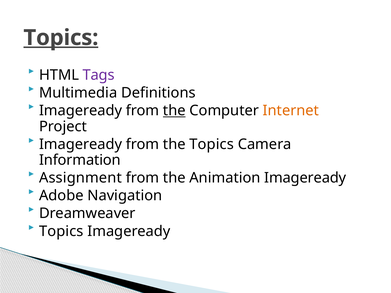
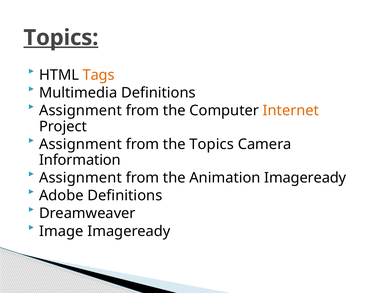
Tags colour: purple -> orange (99, 75)
Imageready: Imageready -> Assignment (80, 111)
the underline: present -> none (174, 111)
Imageready: Imageready -> Assignment (80, 144)
Adobe Navigation: Navigation -> Definitions (125, 196)
Topics: Topics -> Image (61, 231)
